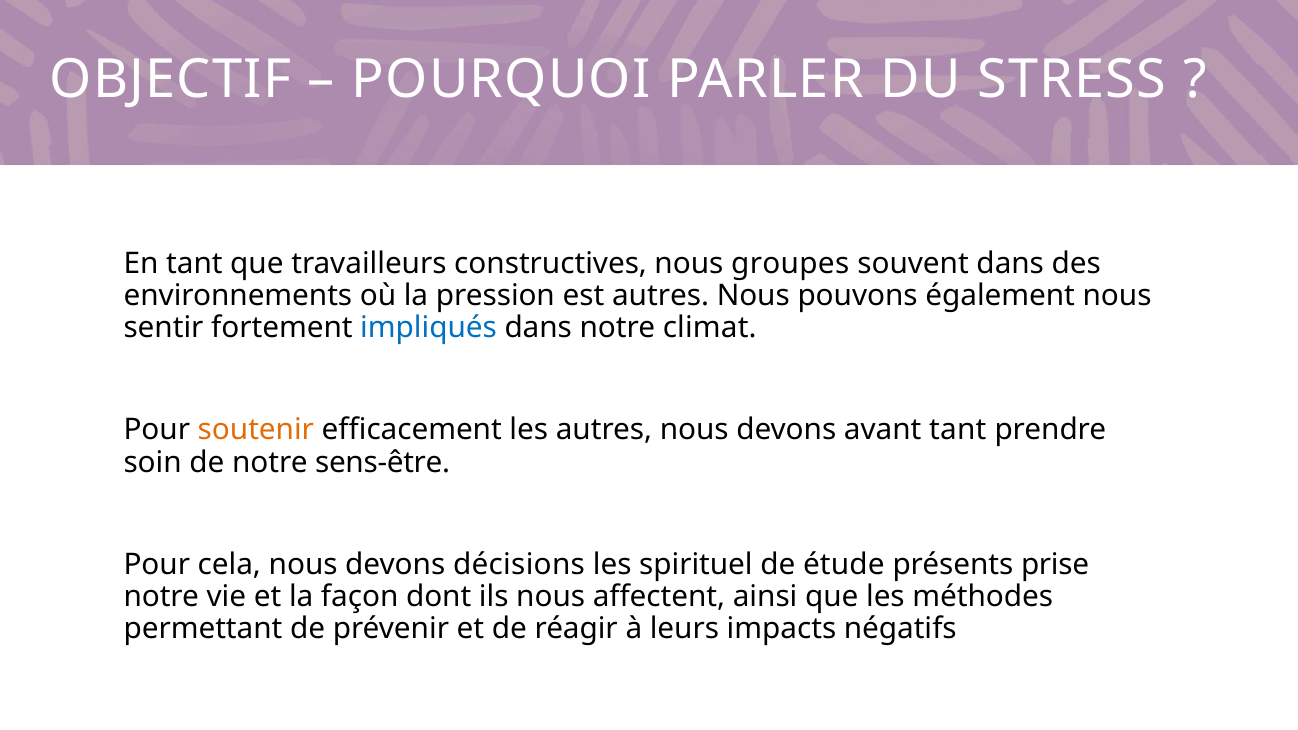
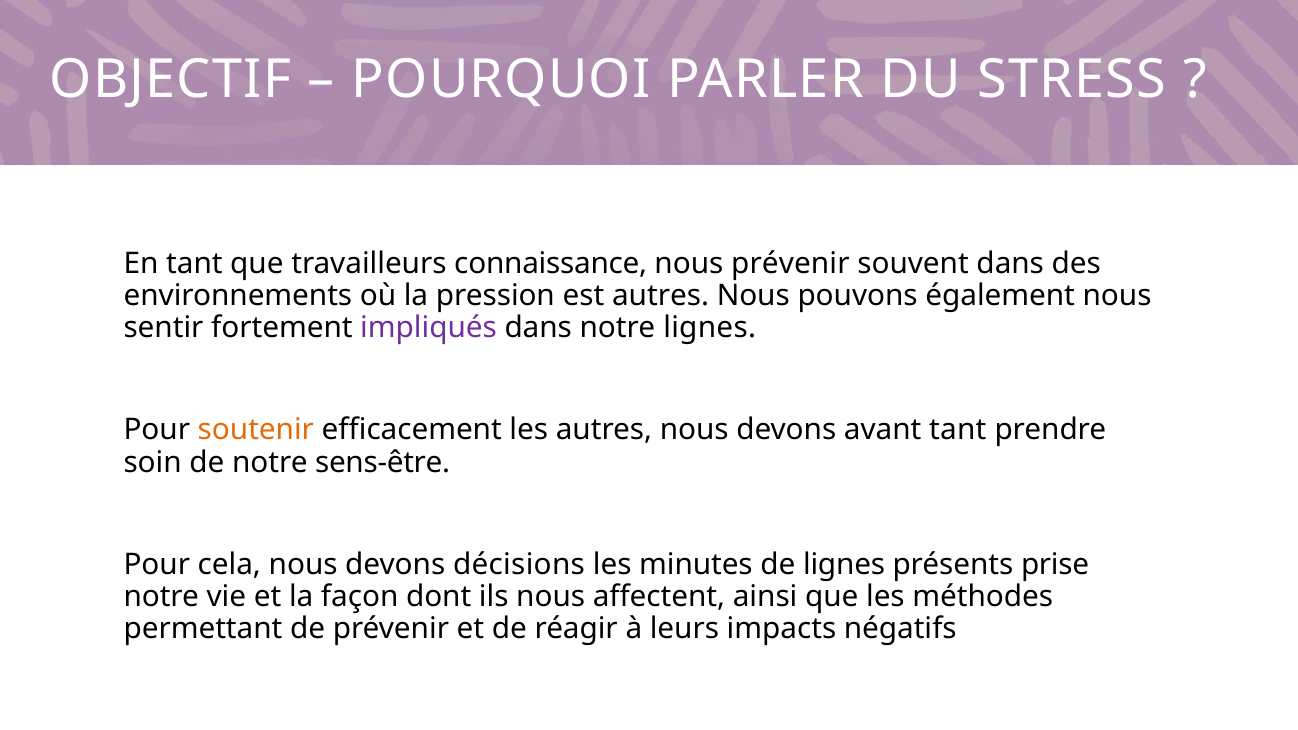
constructives: constructives -> connaissance (551, 264)
nous groupes: groupes -> prévenir (790, 264)
impliqués colour: blue -> purple (429, 328)
notre climat: climat -> lignes (710, 328)
spirituel: spirituel -> minutes (696, 564)
de étude: étude -> lignes (844, 564)
